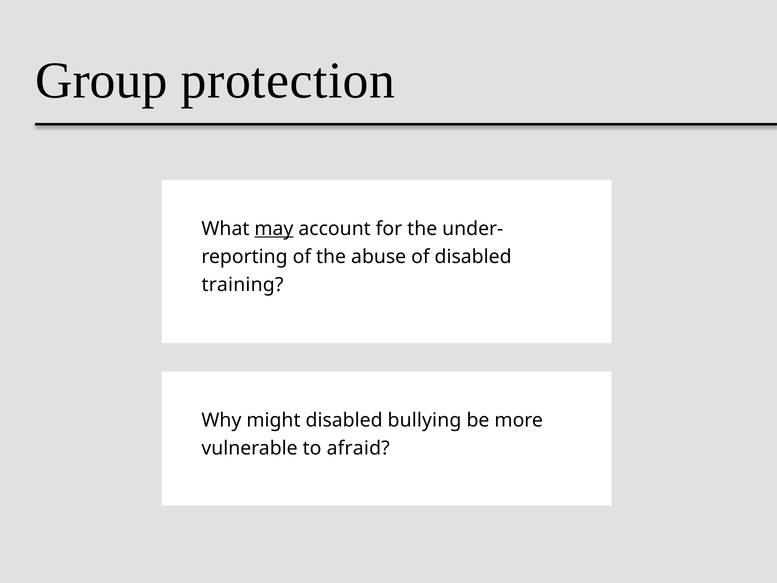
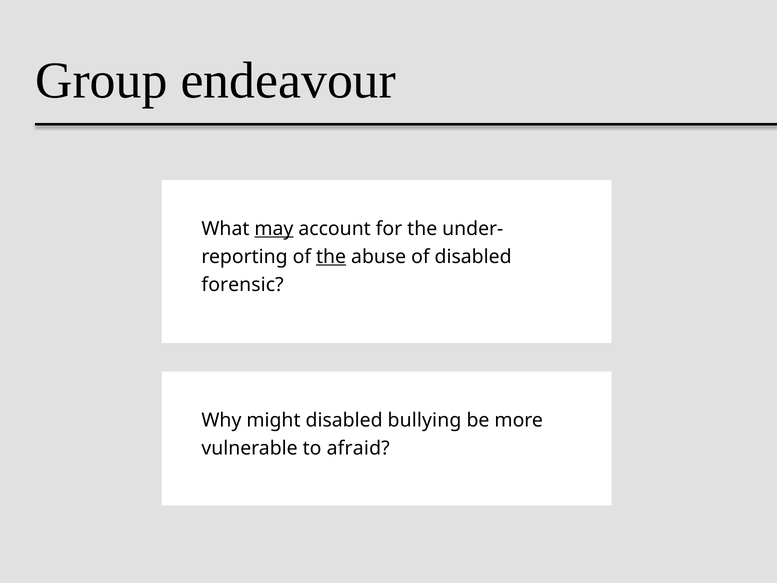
protection: protection -> endeavour (288, 80)
the underline: none -> present (331, 257)
training: training -> forensic (243, 285)
